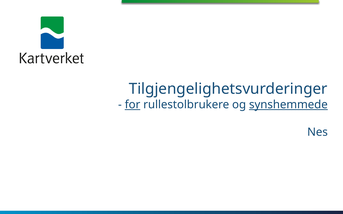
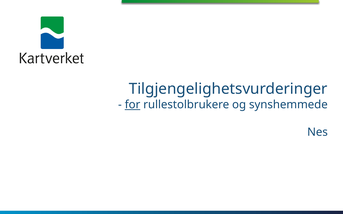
synshemmede underline: present -> none (288, 105)
